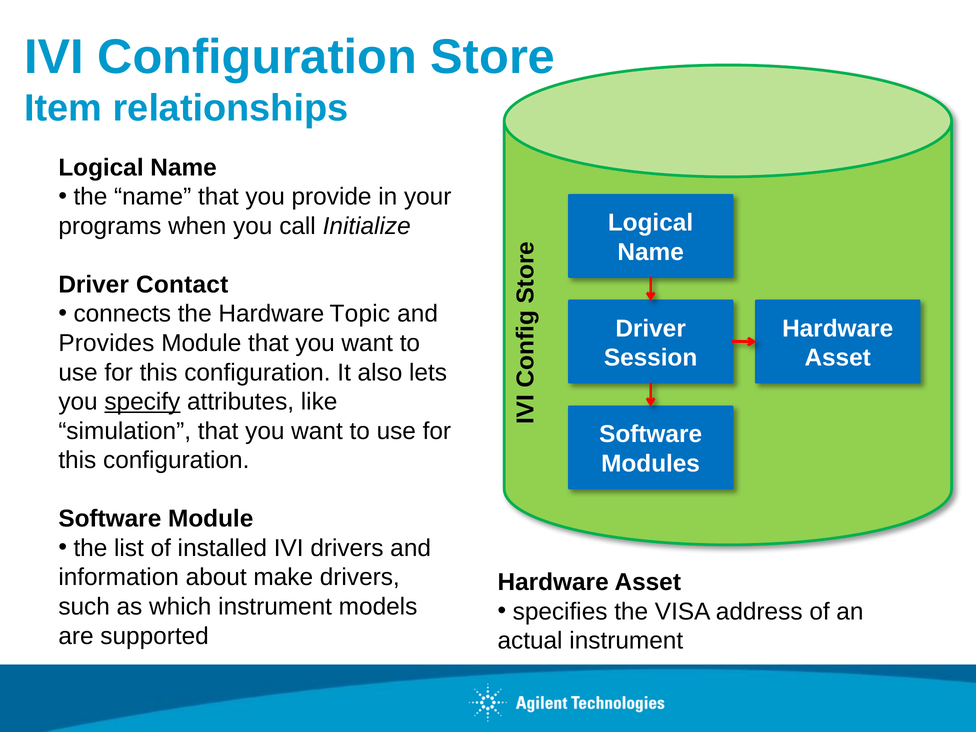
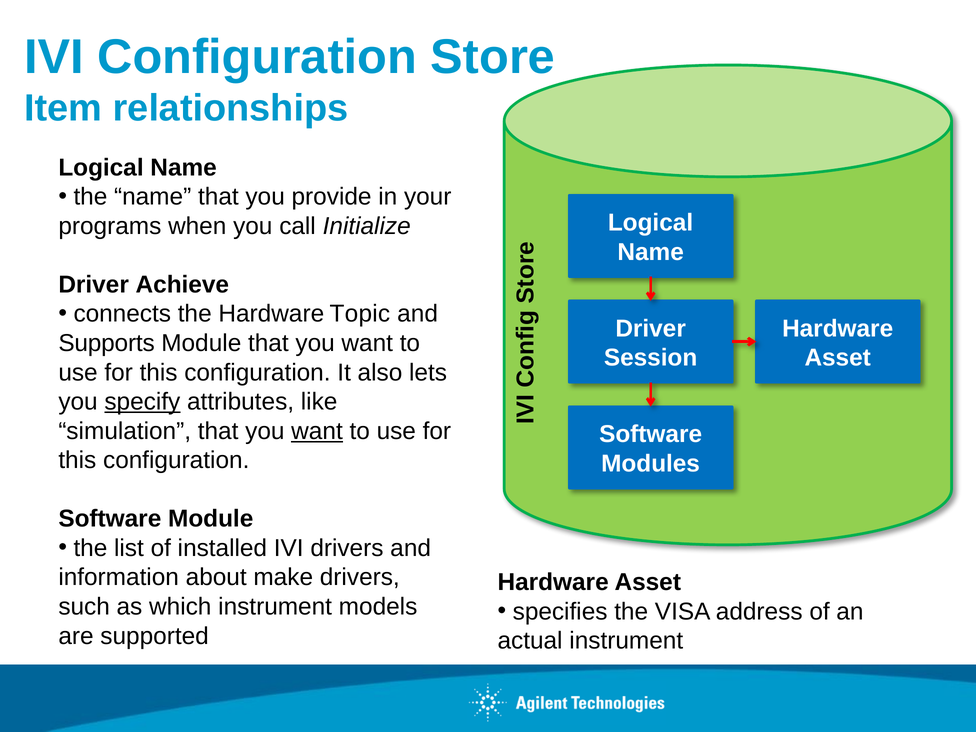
Contact: Contact -> Achieve (182, 285)
Provides: Provides -> Supports (107, 343)
want underline: none -> present (317, 431)
